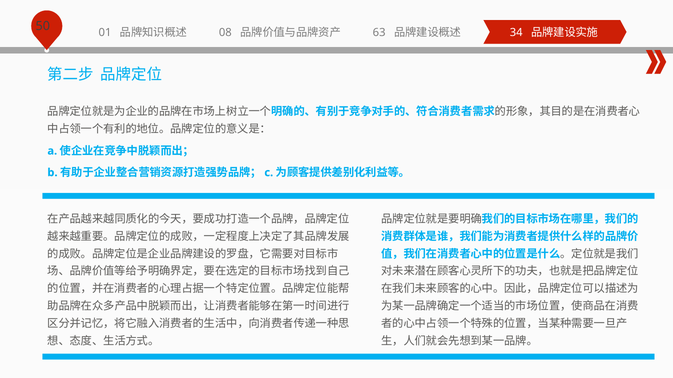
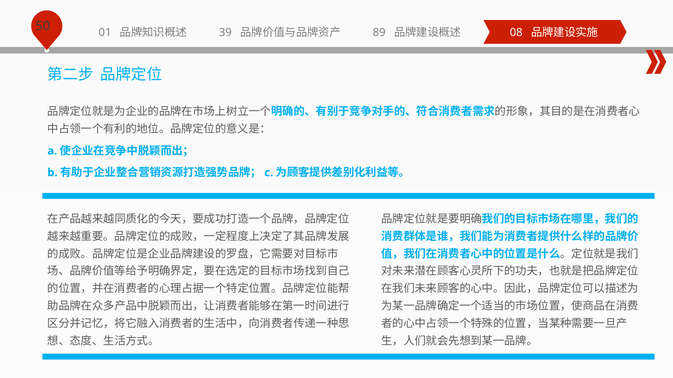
34: 34 -> 08 (516, 33)
08: 08 -> 39 (225, 33)
63: 63 -> 89 (379, 33)
